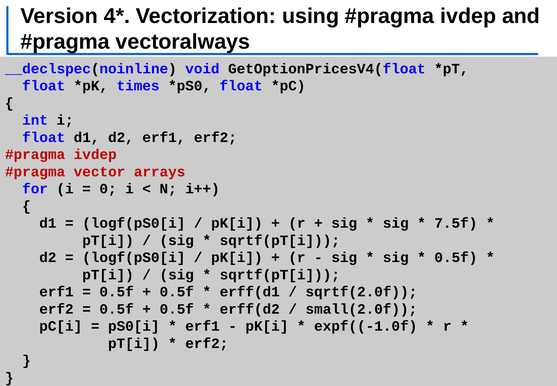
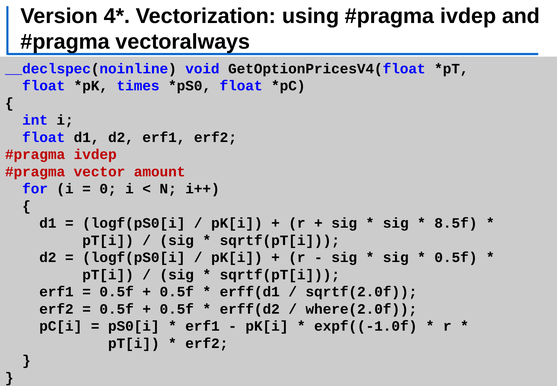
arrays: arrays -> amount (160, 172)
7.5f: 7.5f -> 8.5f (456, 223)
small(2.0f: small(2.0f -> where(2.0f (361, 309)
